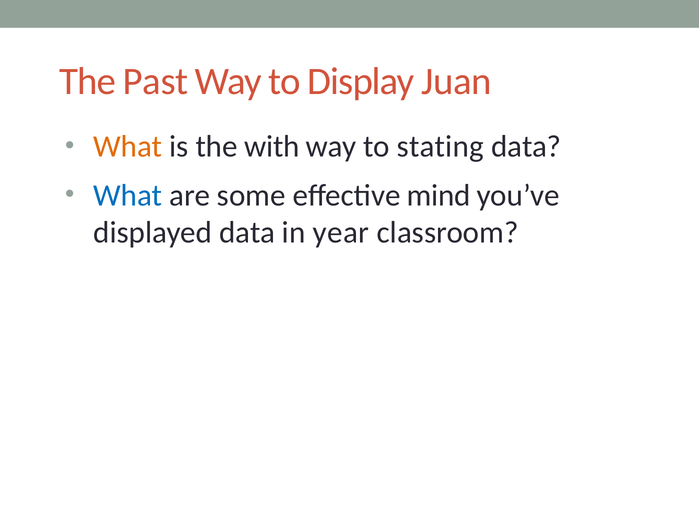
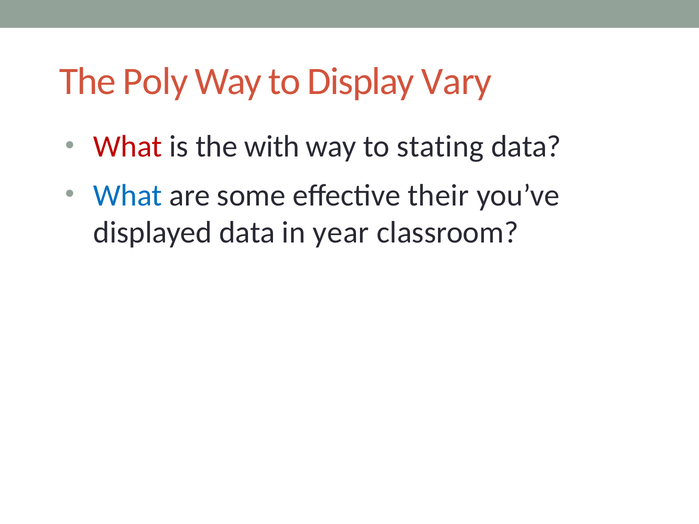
Past: Past -> Poly (156, 81)
Juan: Juan -> Vary (456, 81)
What colour: orange -> red (128, 147)
mind: mind -> their (438, 196)
